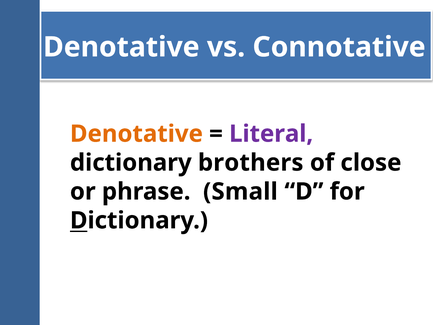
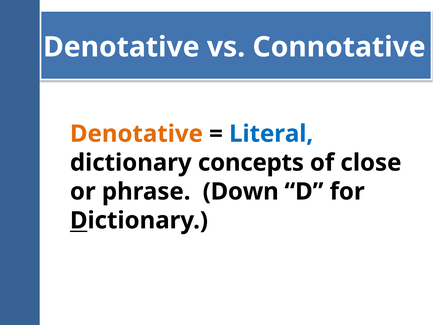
Literal colour: purple -> blue (271, 134)
brothers: brothers -> concepts (251, 163)
Small: Small -> Down (241, 191)
